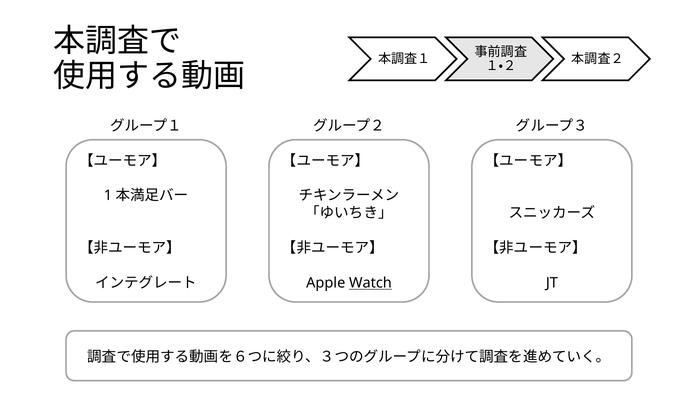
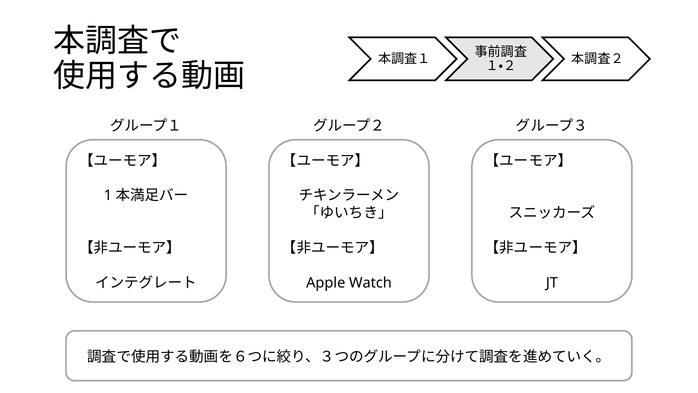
Watch underline: present -> none (370, 283)
